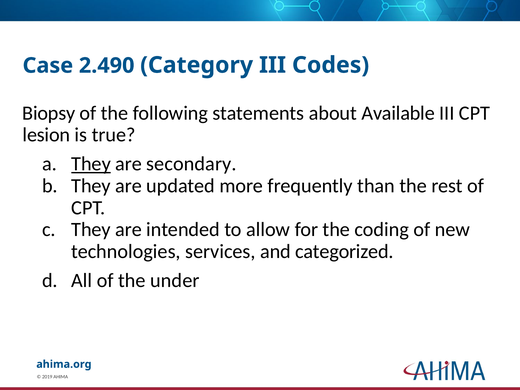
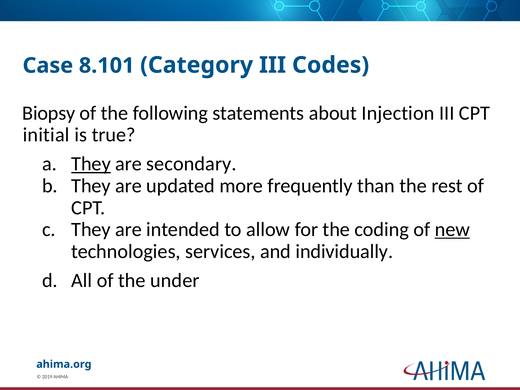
2.490: 2.490 -> 8.101 (107, 66)
Available: Available -> Injection (398, 113)
lesion: lesion -> initial (46, 135)
new underline: none -> present (452, 230)
categorized: categorized -> individually (344, 251)
